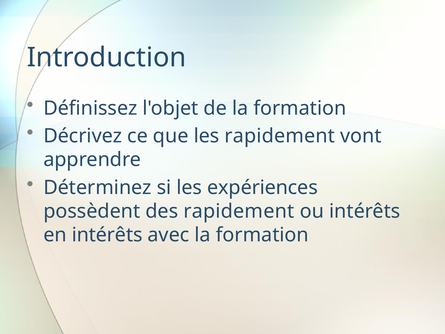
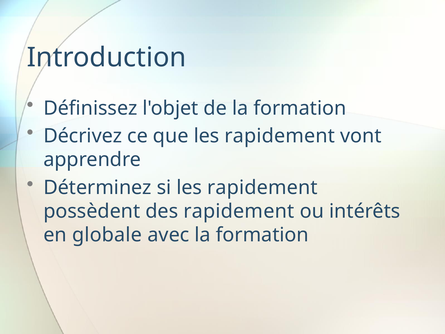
si les expériences: expériences -> rapidement (262, 187)
en intérêts: intérêts -> globale (107, 235)
